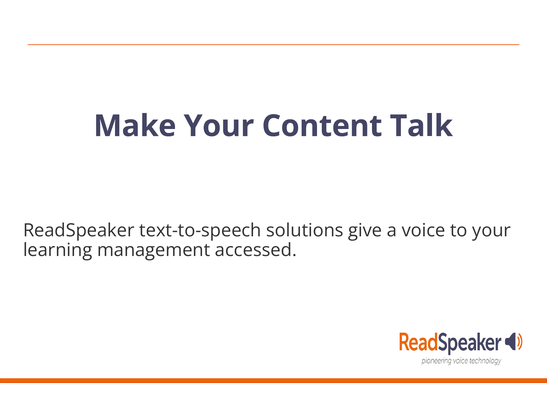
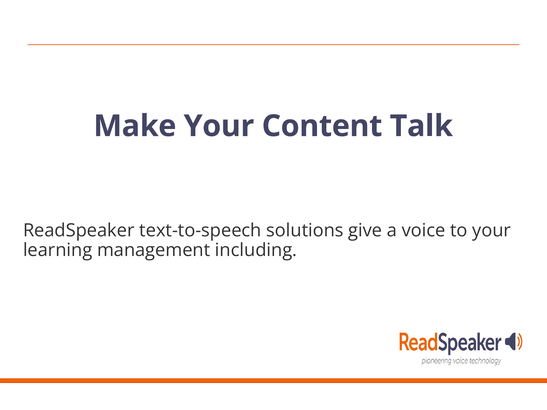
accessed: accessed -> including (256, 250)
